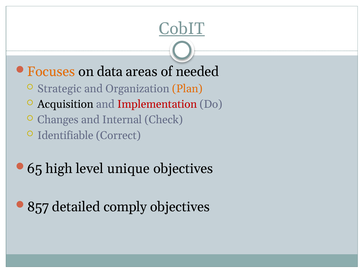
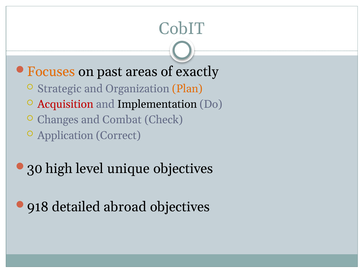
CobIT underline: present -> none (182, 29)
data: data -> past (110, 72)
needed: needed -> exactly (197, 72)
Acquisition colour: black -> red (65, 104)
Implementation colour: red -> black (157, 104)
Internal: Internal -> Combat (122, 120)
Identifiable: Identifiable -> Application (65, 135)
65: 65 -> 30 (35, 169)
857: 857 -> 918 (38, 207)
comply: comply -> abroad (125, 207)
